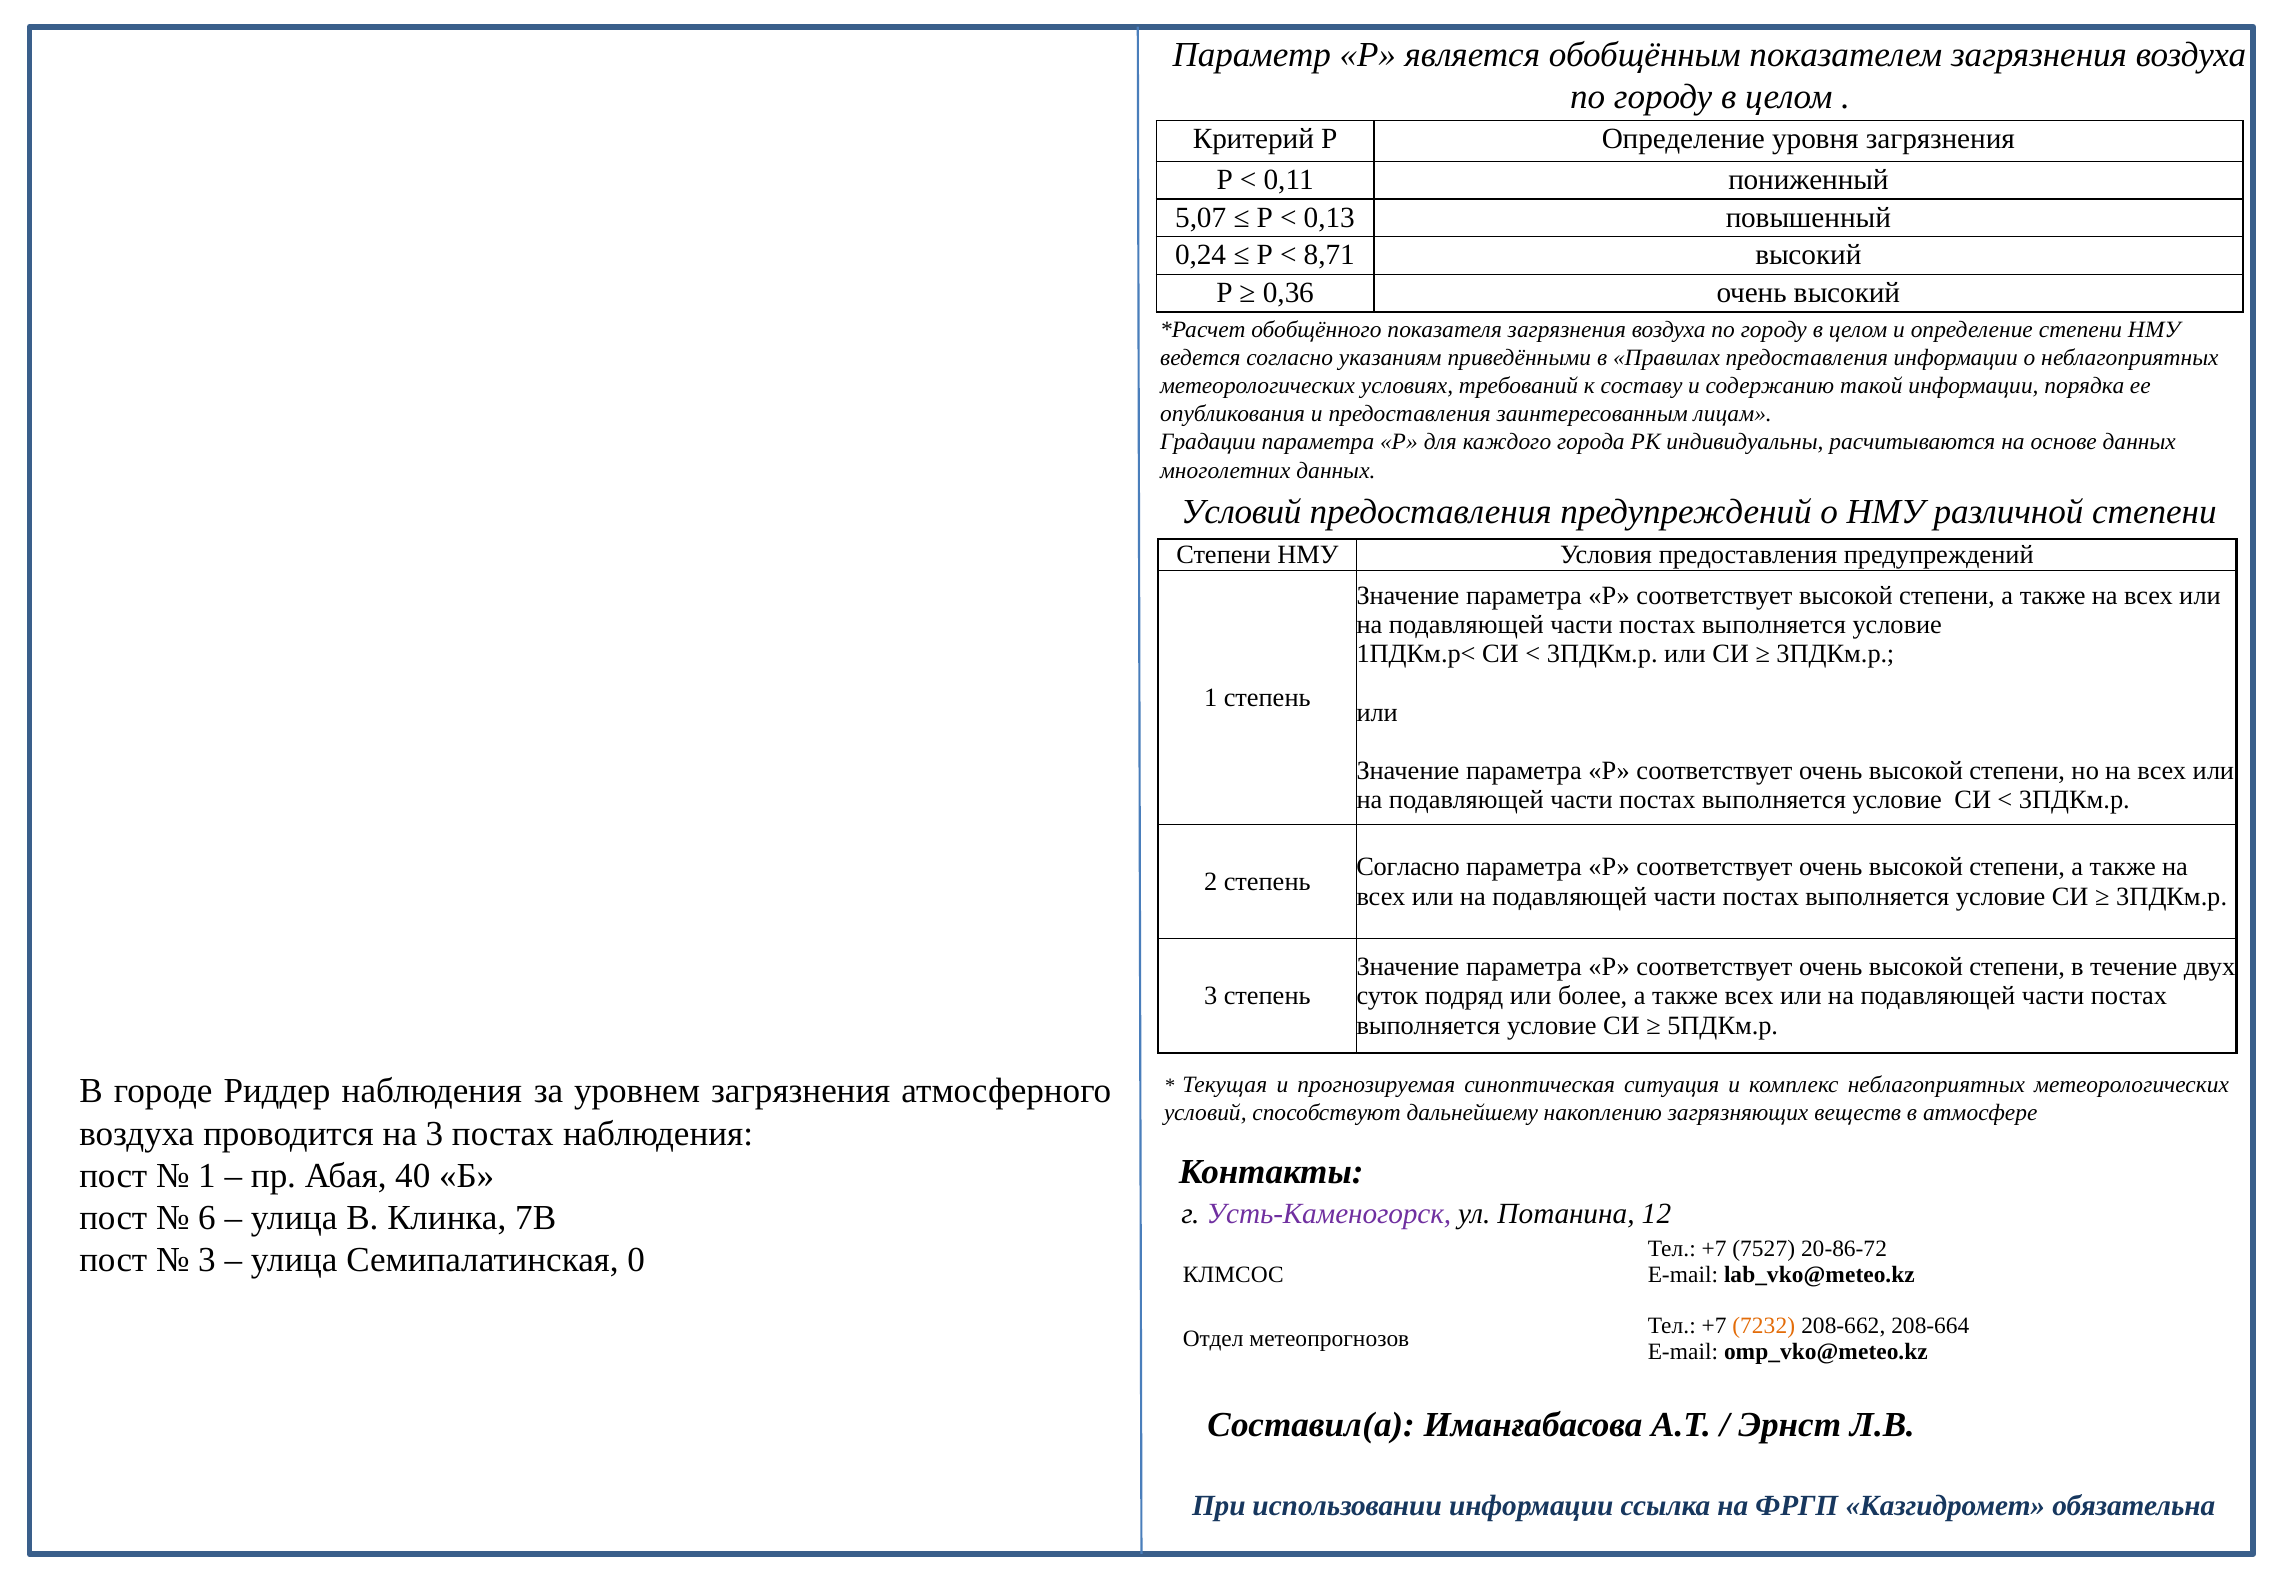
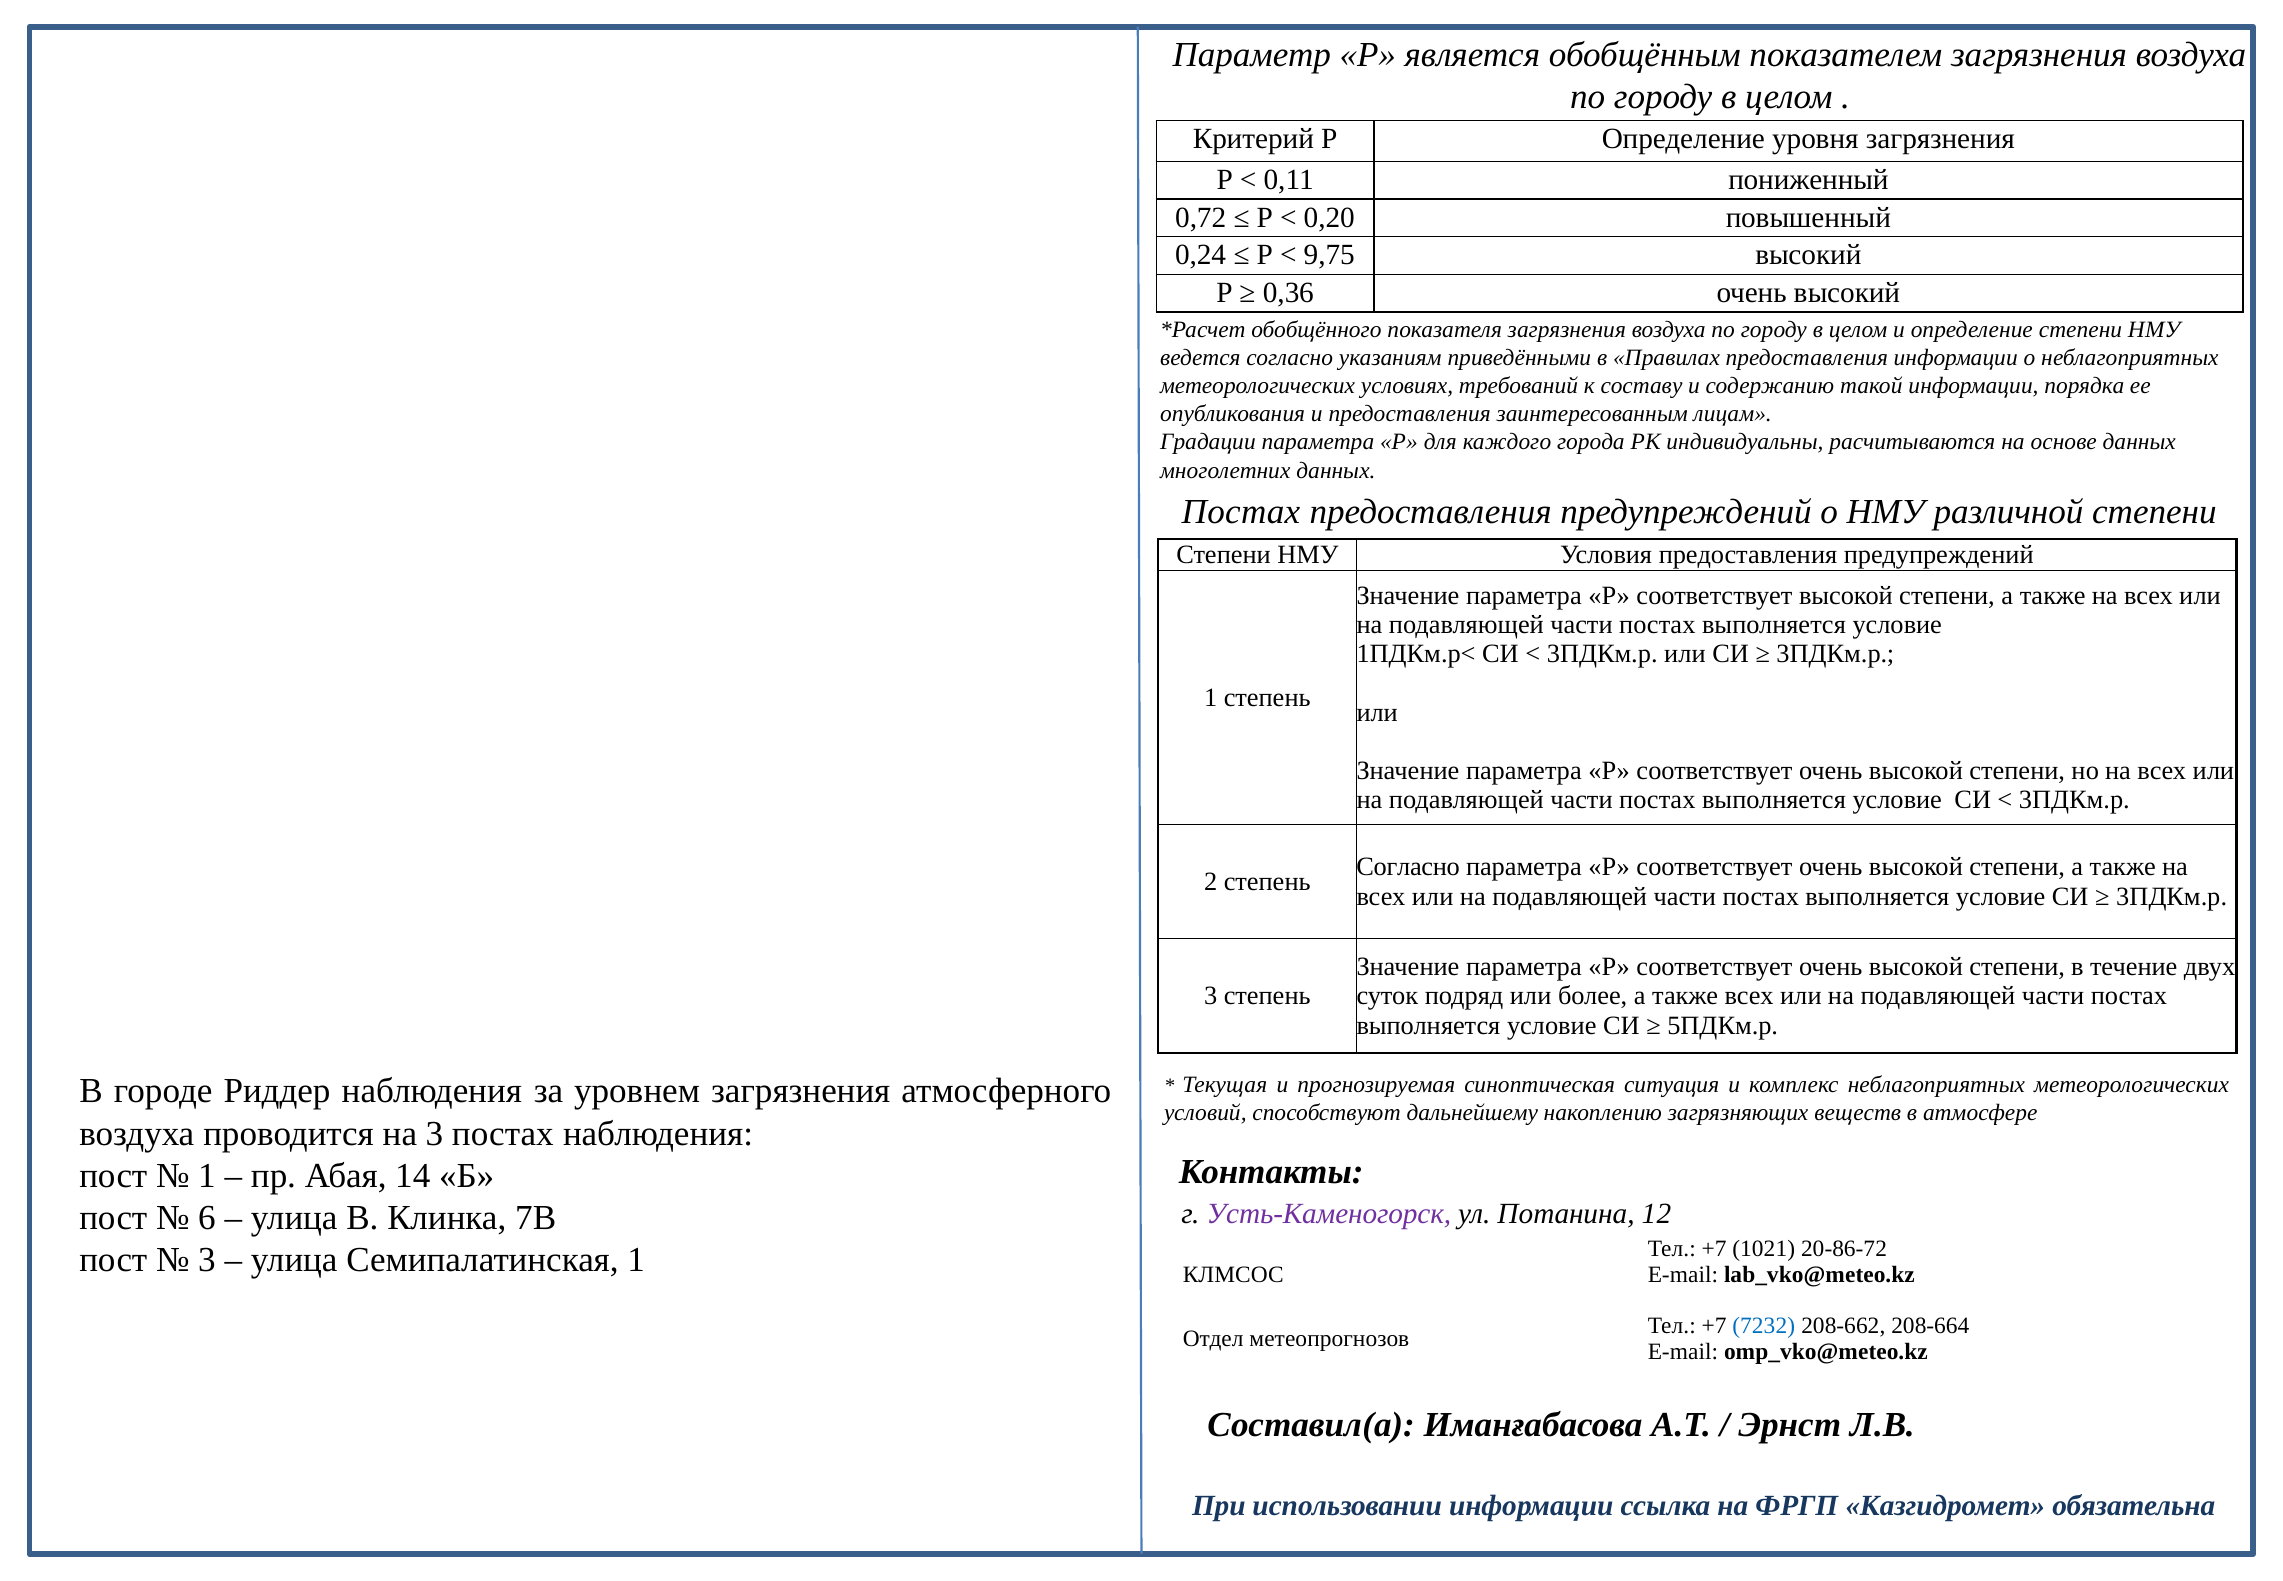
5,07: 5,07 -> 0,72 (1201, 217)
0,13: 0,13 -> 0,20 (1329, 217)
8,71: 8,71 -> 9,75 (1329, 255)
Условий: Условий -> Постах (1241, 512)
40: 40 -> 14 (413, 1175)
7527: 7527 -> 1021 (1764, 1248)
Семипалатинская 0: 0 -> 1 (636, 1260)
7232 colour: orange -> blue (1764, 1325)
